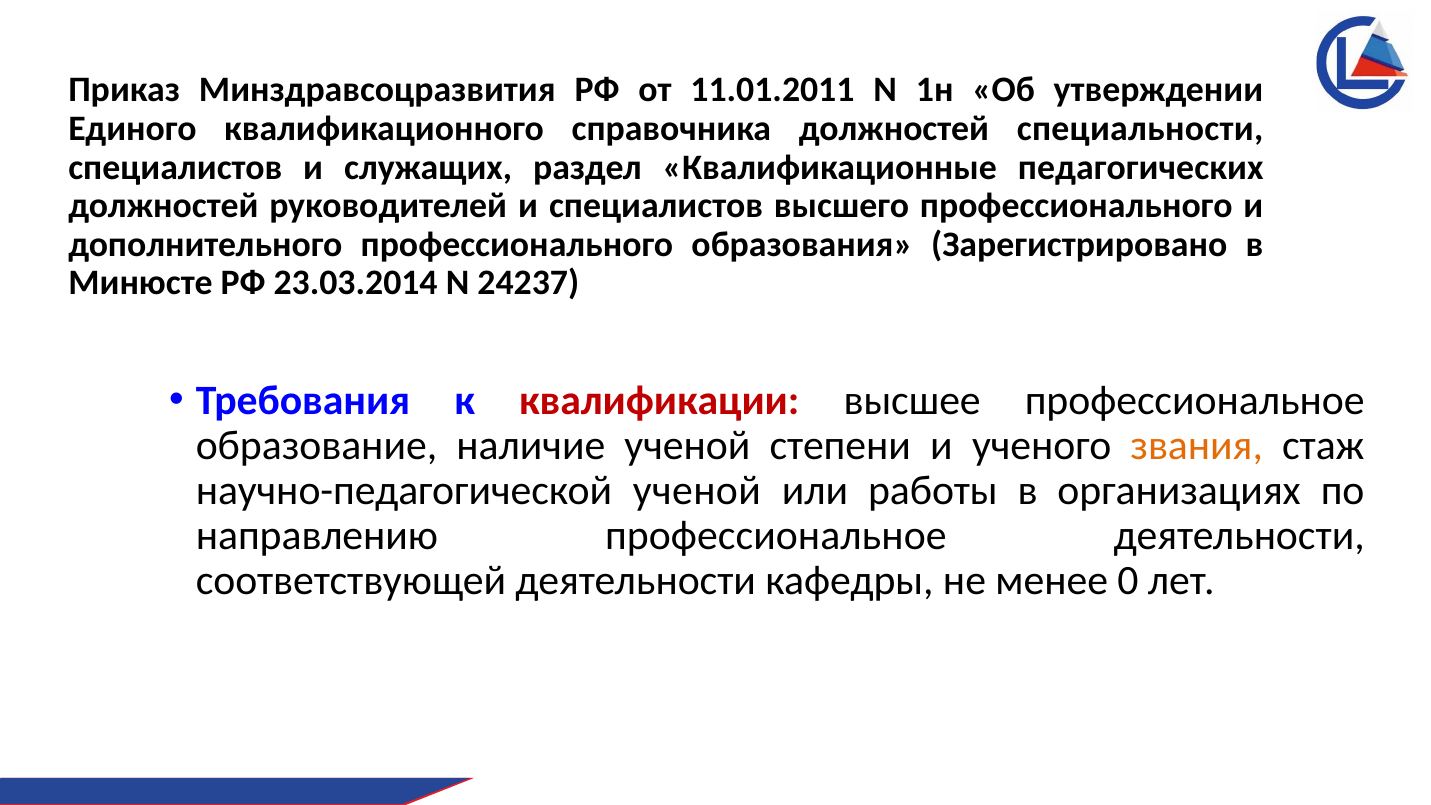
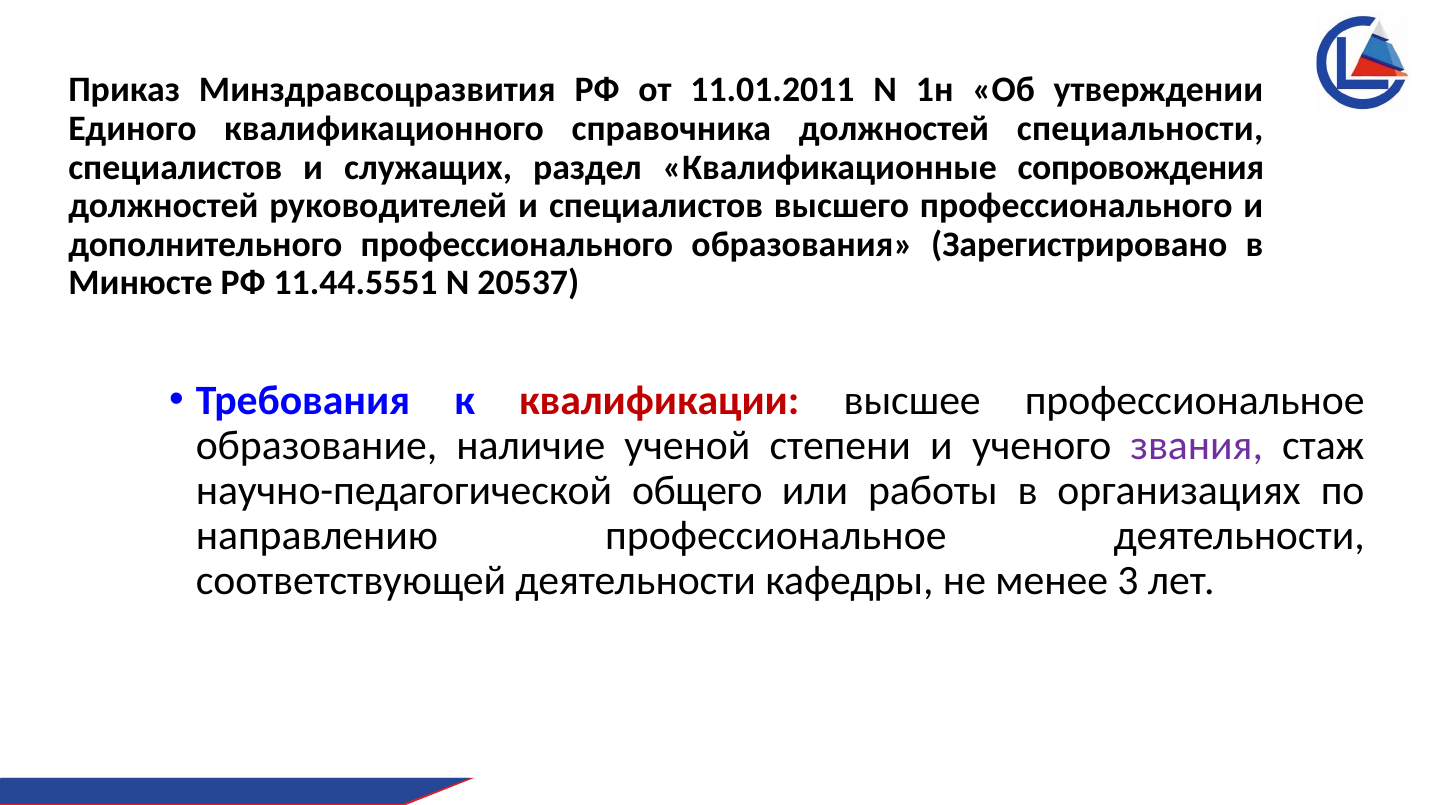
педагогических: педагогических -> сопровождения (1141, 167)
23.03.2014: 23.03.2014 -> 11.44.5551 (356, 283)
24237: 24237 -> 20537 (528, 283)
звания colour: orange -> purple (1197, 446)
научно-педагогической ученой: ученой -> общего (697, 491)
0: 0 -> 3 (1128, 581)
